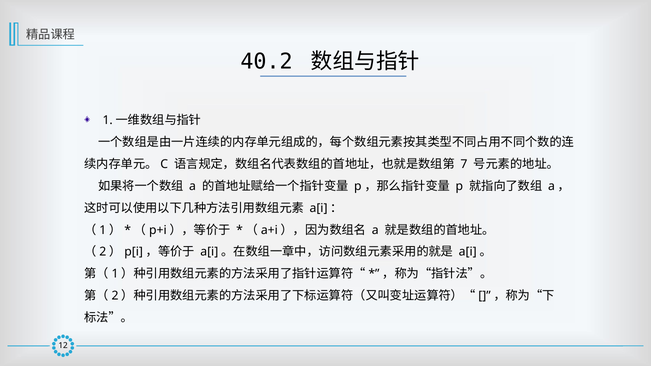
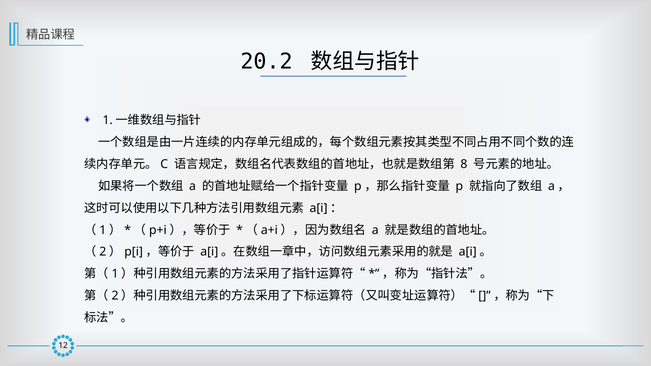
40.2: 40.2 -> 20.2 (267, 62)
7: 7 -> 8 (464, 164)
